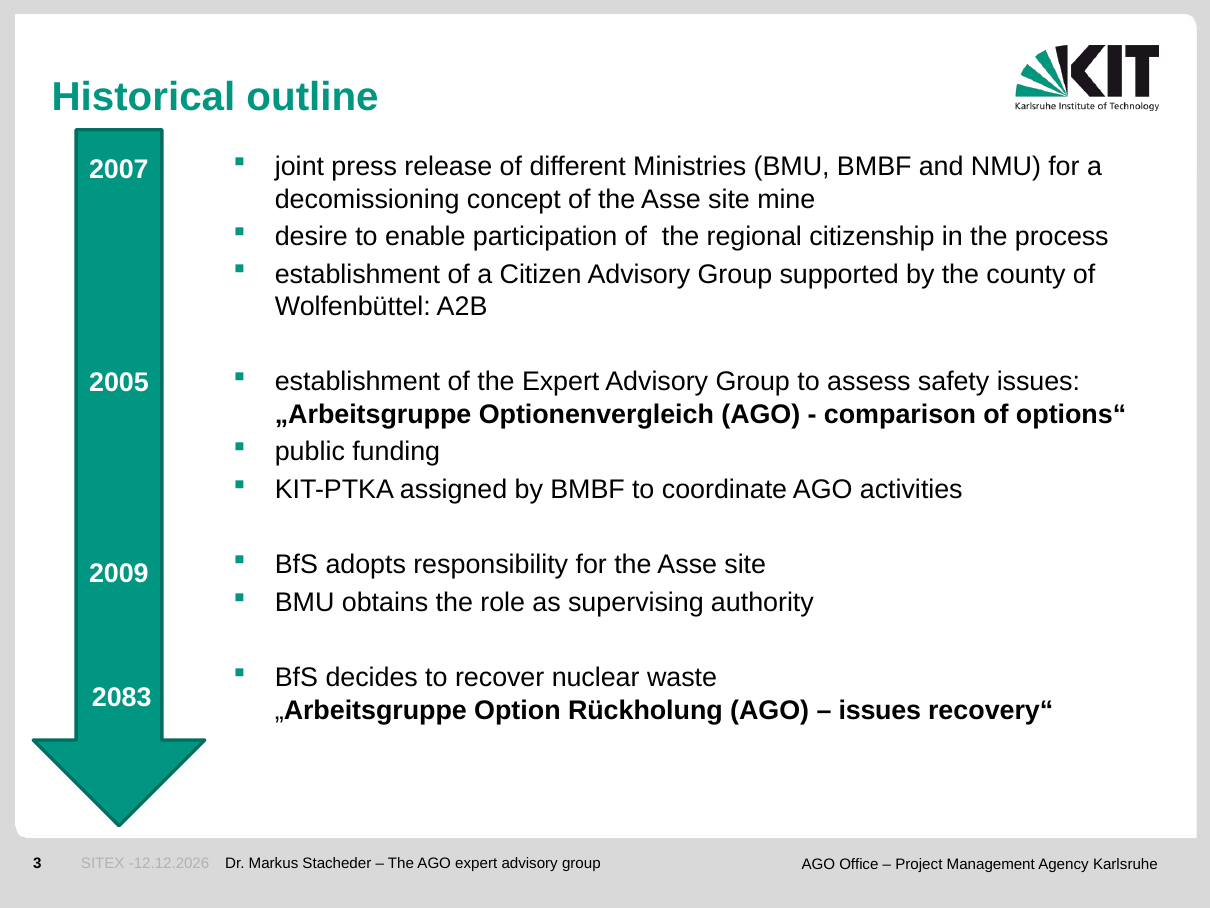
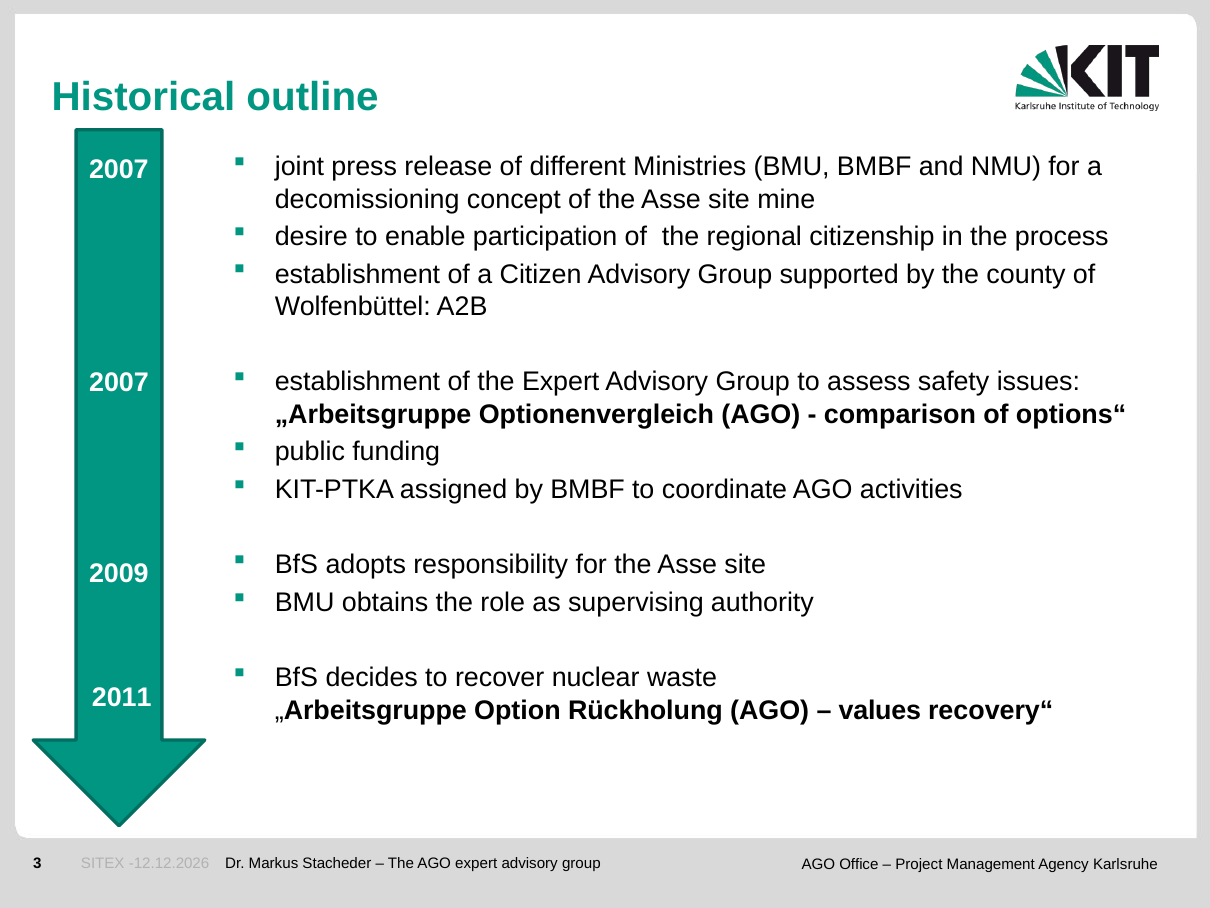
2005: 2005 -> 2007 (119, 382)
2083: 2083 -> 2011 (122, 697)
issues: issues -> values (880, 710)
